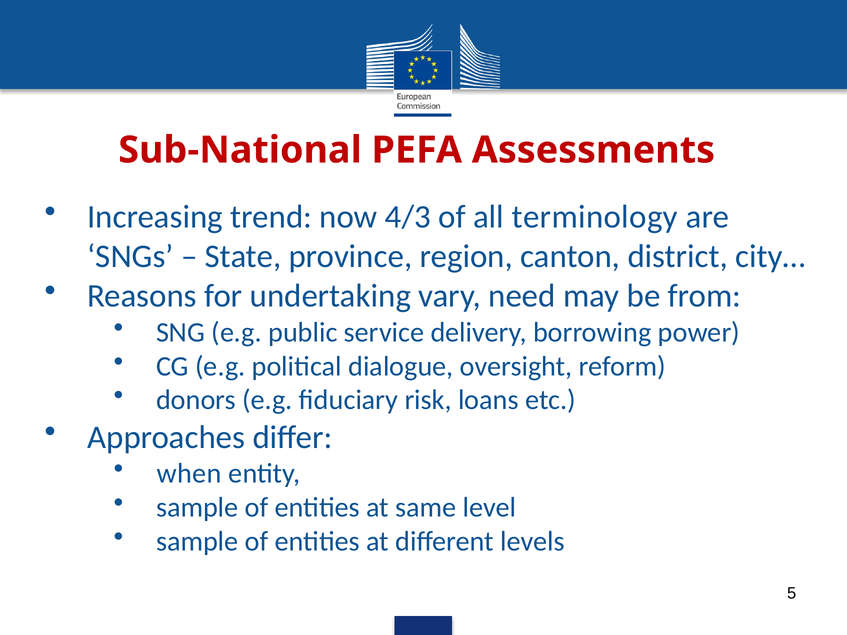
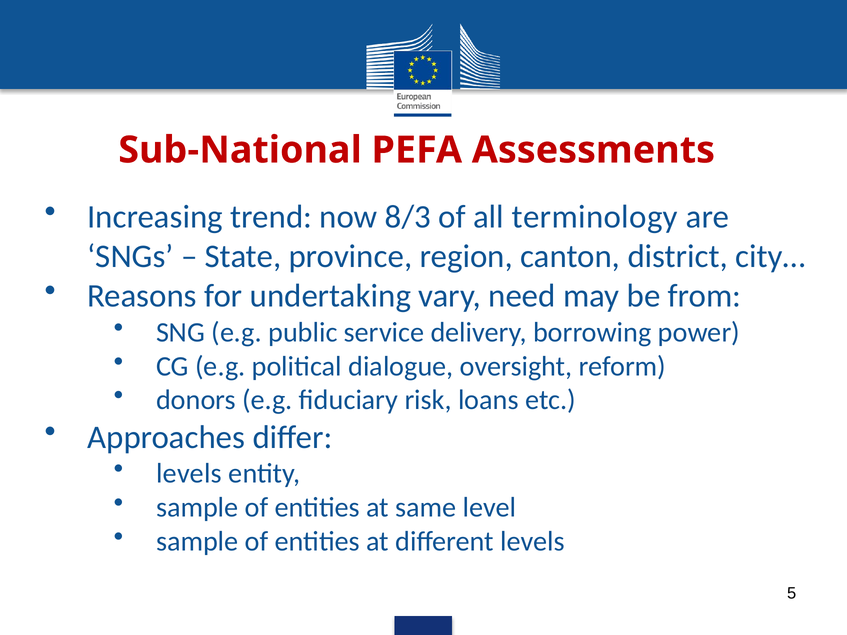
4/3: 4/3 -> 8/3 (408, 217)
when: when -> levels (189, 474)
